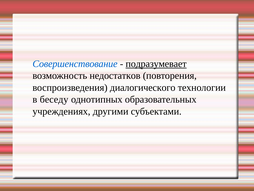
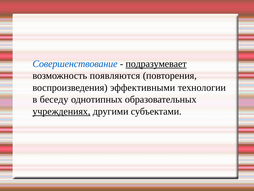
недостатков: недостатков -> появляются (115, 76)
диалогического: диалогического -> эффективными (143, 87)
учреждениях underline: none -> present (61, 111)
